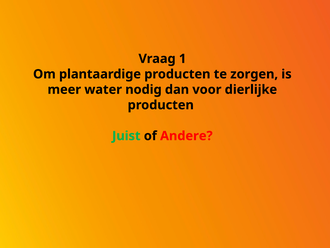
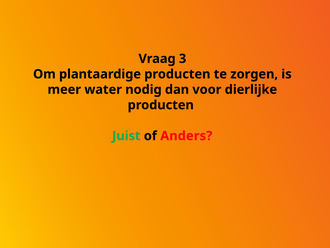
1: 1 -> 3 (183, 59)
Andere: Andere -> Anders (186, 136)
